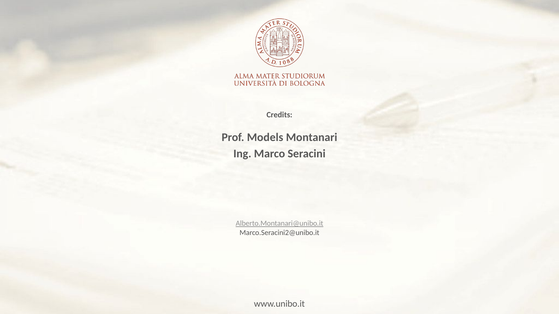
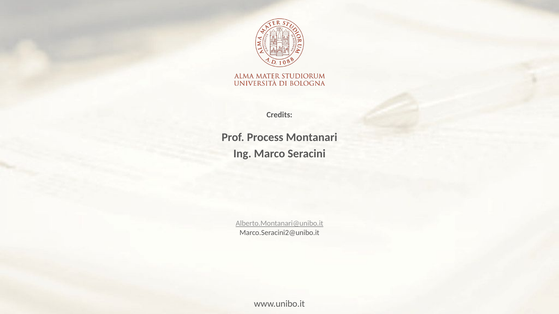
Models: Models -> Process (265, 137)
